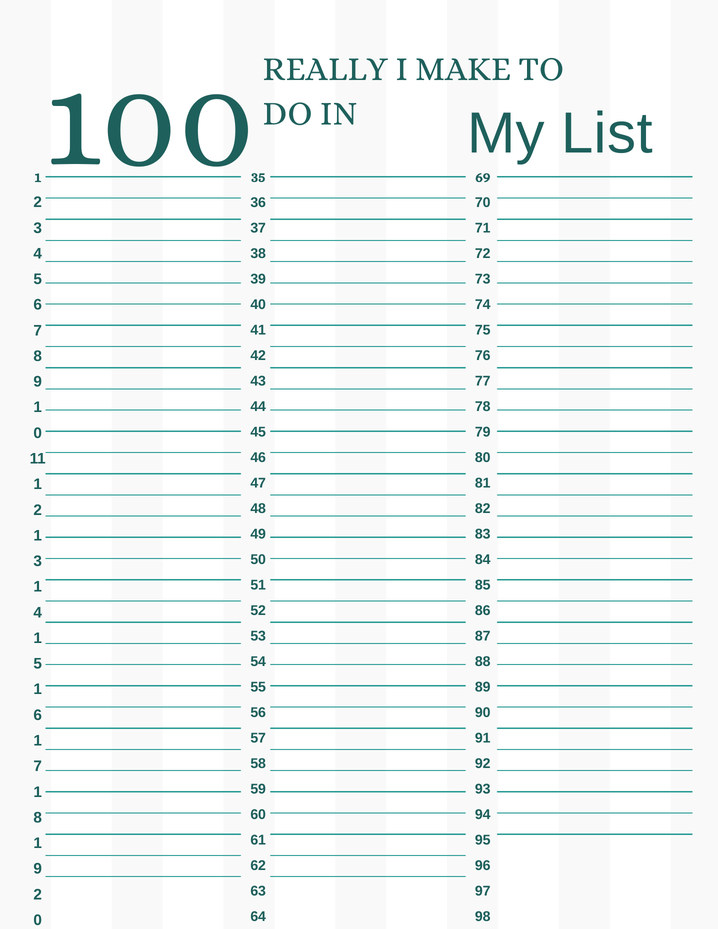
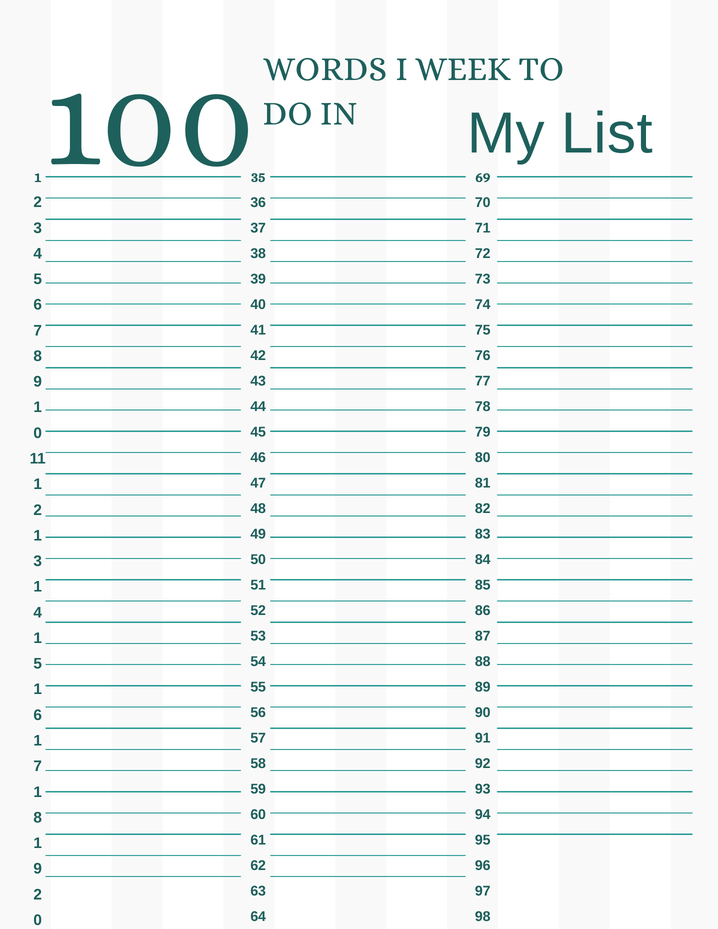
REALLY: REALLY -> WORDS (325, 69)
MAKE: MAKE -> WEEK (463, 69)
